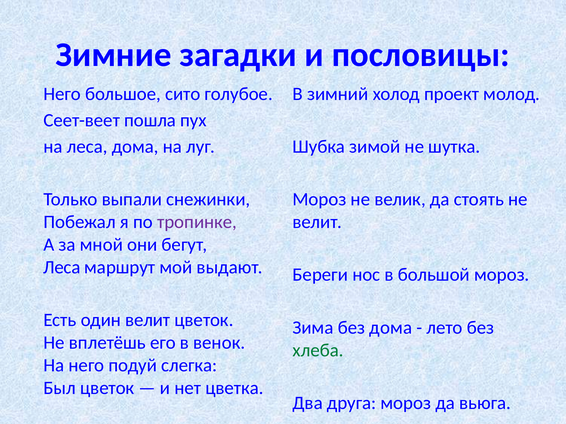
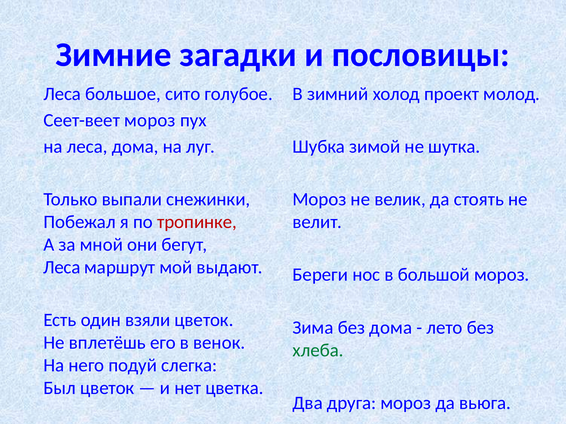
Него: Него -> Леса (62, 94)
Сеет-веет пошла: пошла -> мороз (150, 120)
тропинке colour: purple -> red (197, 222)
один велит: велит -> взяли (148, 320)
